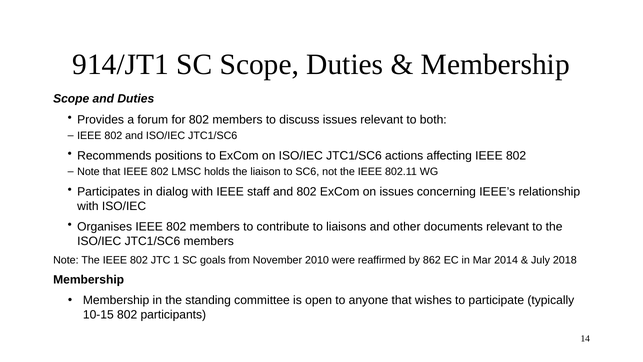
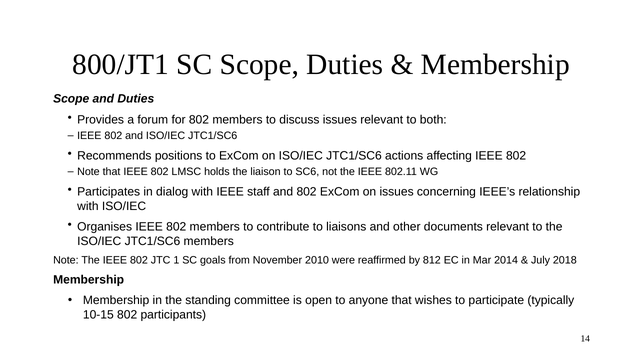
914/JT1: 914/JT1 -> 800/JT1 (121, 64)
862: 862 -> 812 (432, 260)
